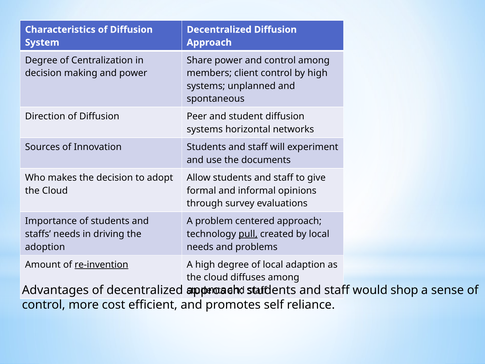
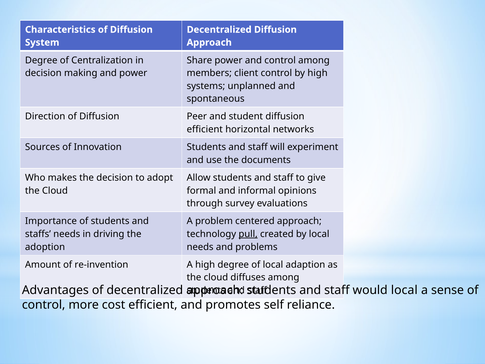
systems: systems -> efficient (205, 129)
re-invention underline: present -> none (101, 264)
would shop: shop -> local (404, 290)
